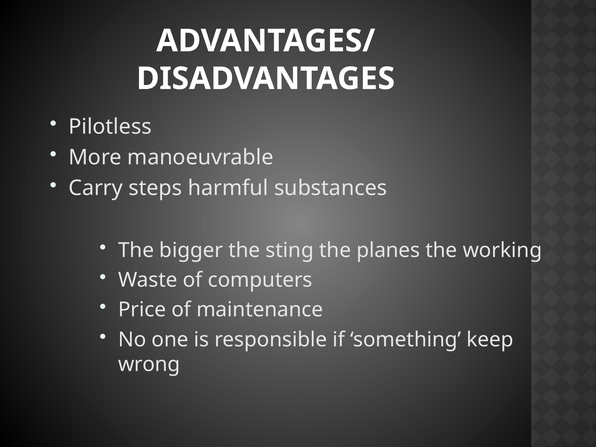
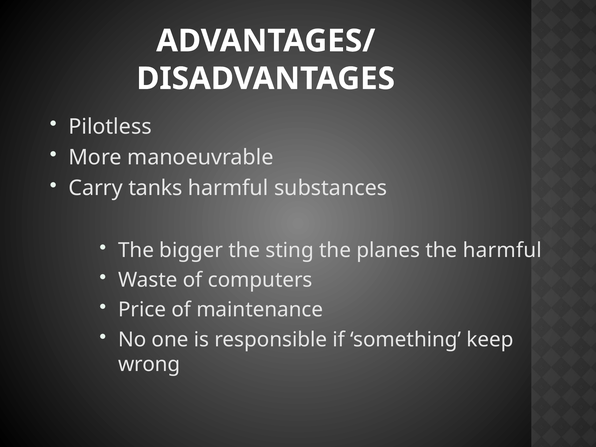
steps: steps -> tanks (155, 188)
the working: working -> harmful (502, 250)
